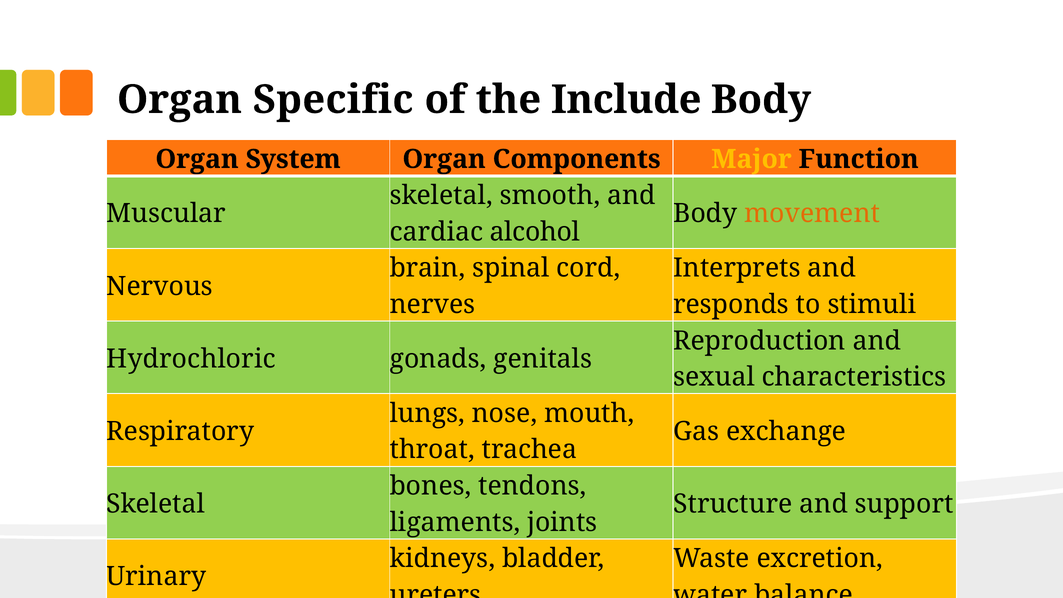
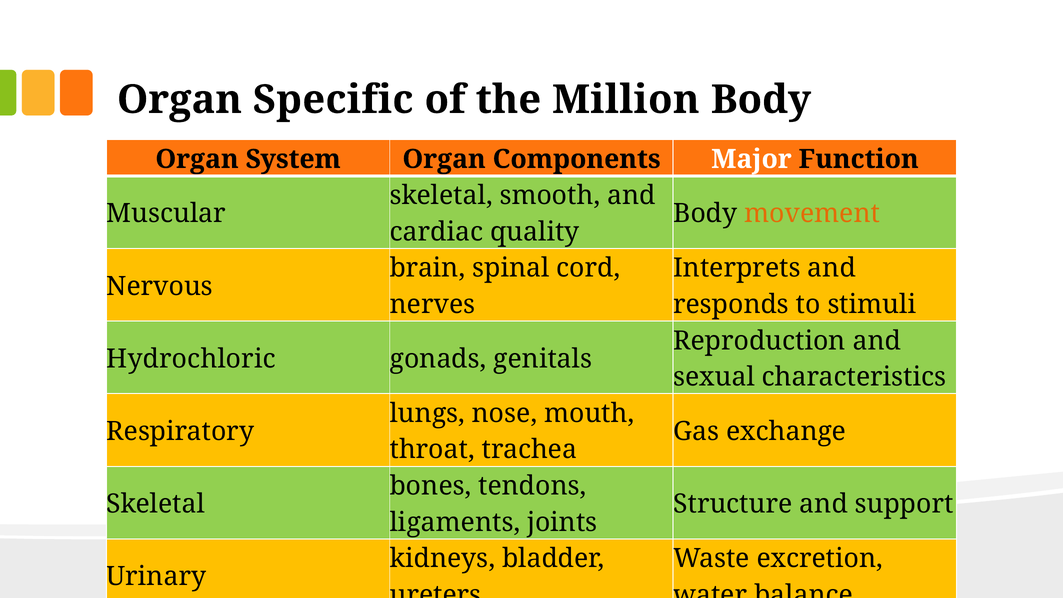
Include: Include -> Million (626, 100)
Major colour: yellow -> white (751, 159)
alcohol: alcohol -> quality (535, 232)
